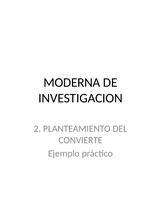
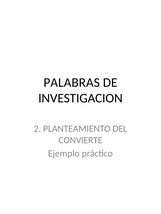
MODERNA: MODERNA -> PALABRAS (72, 83)
